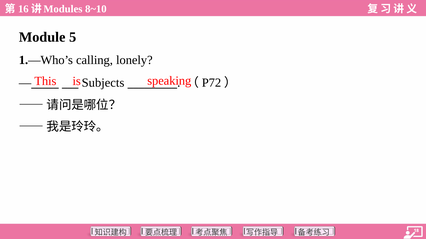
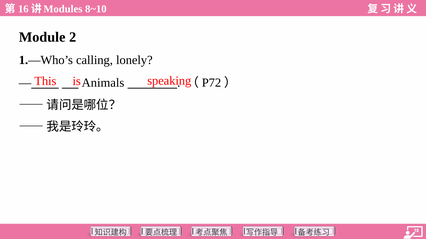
5: 5 -> 2 (73, 37)
Subjects: Subjects -> Animals (103, 83)
